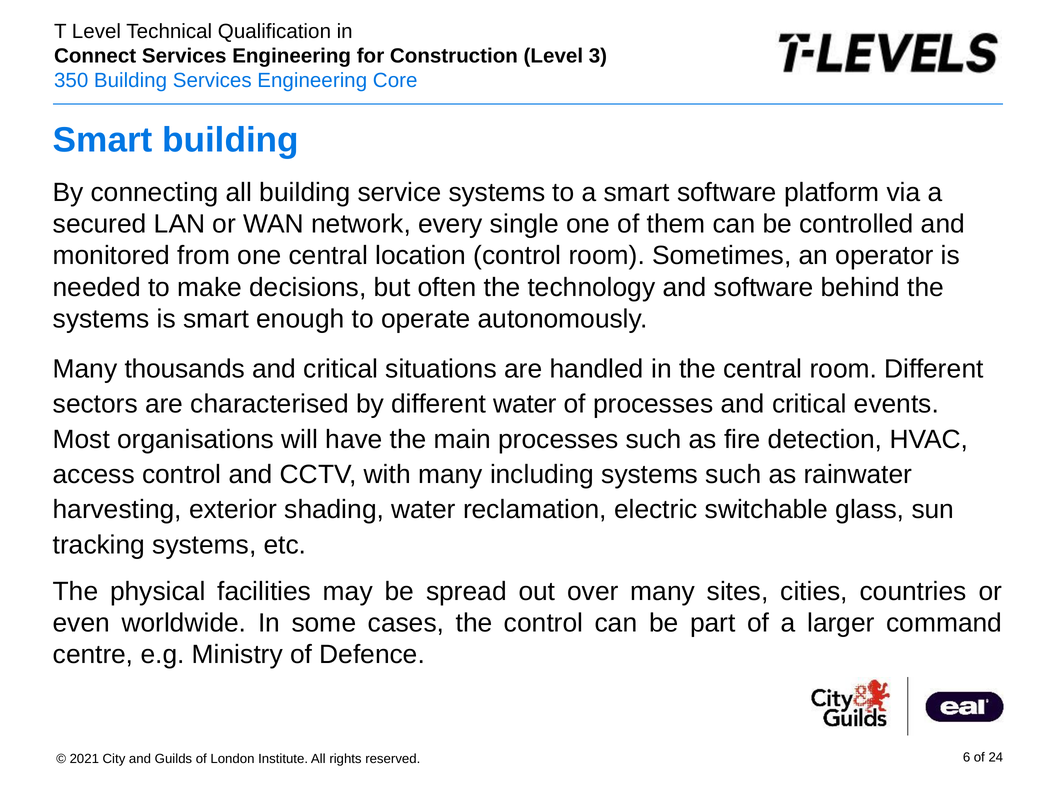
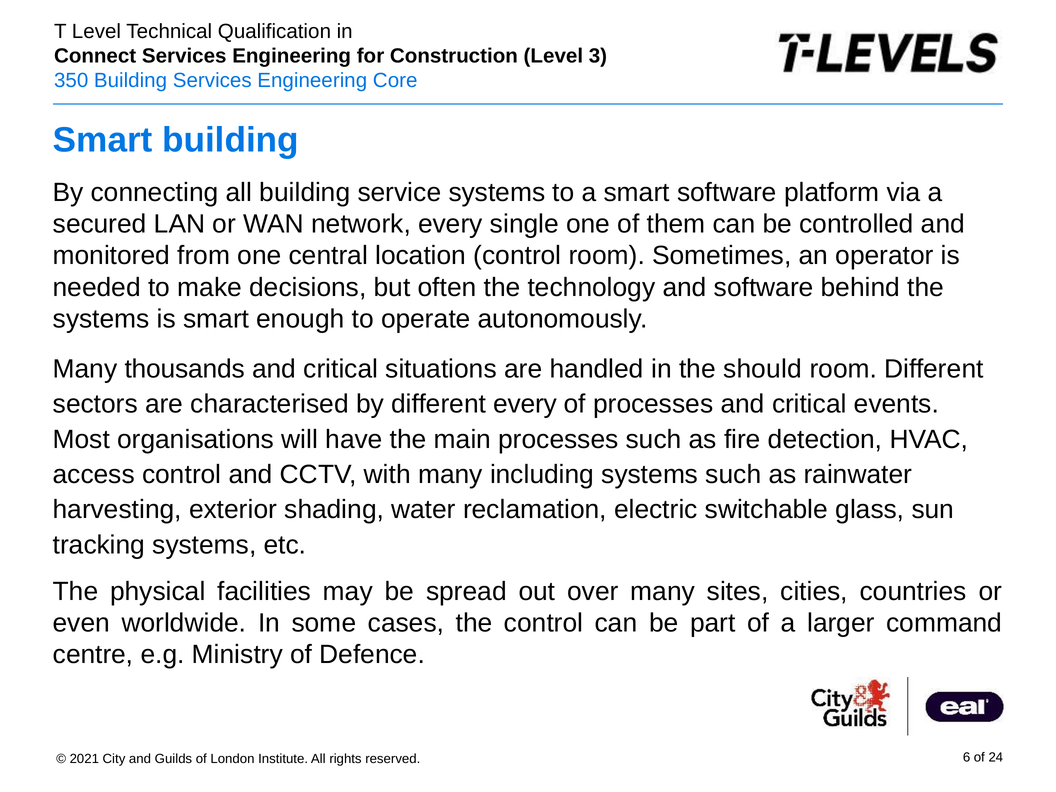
the central: central -> should (763, 369)
different water: water -> every (525, 404)
